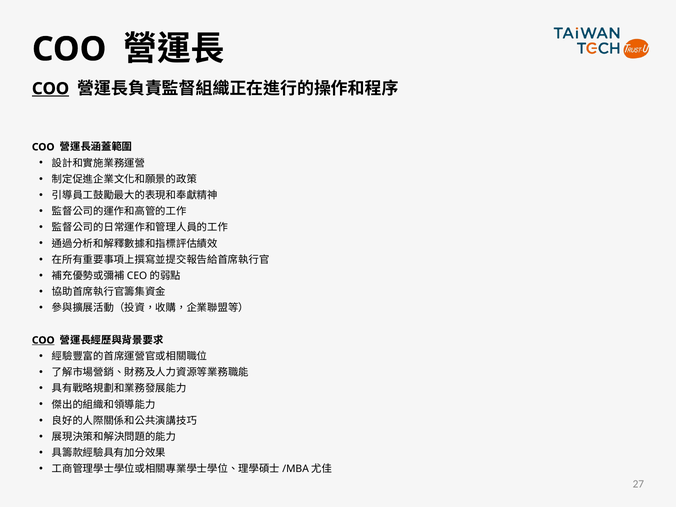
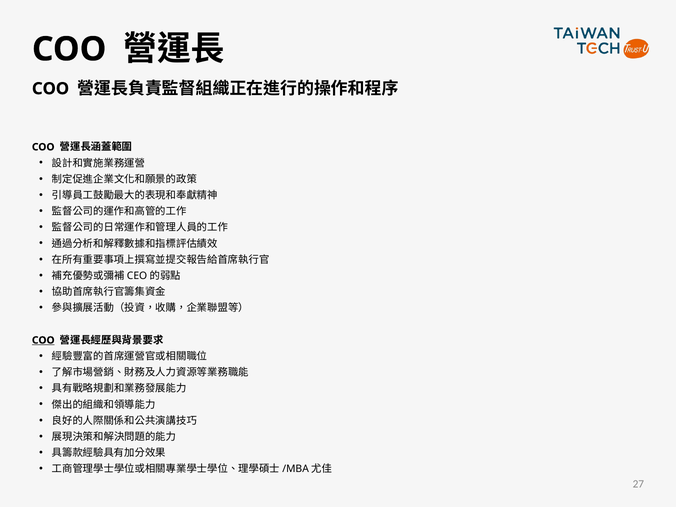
COO underline: present -> none (50, 89)
